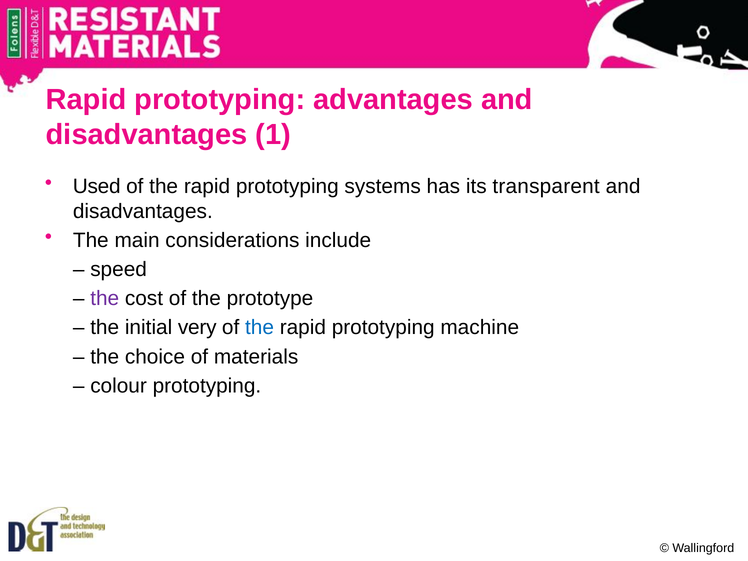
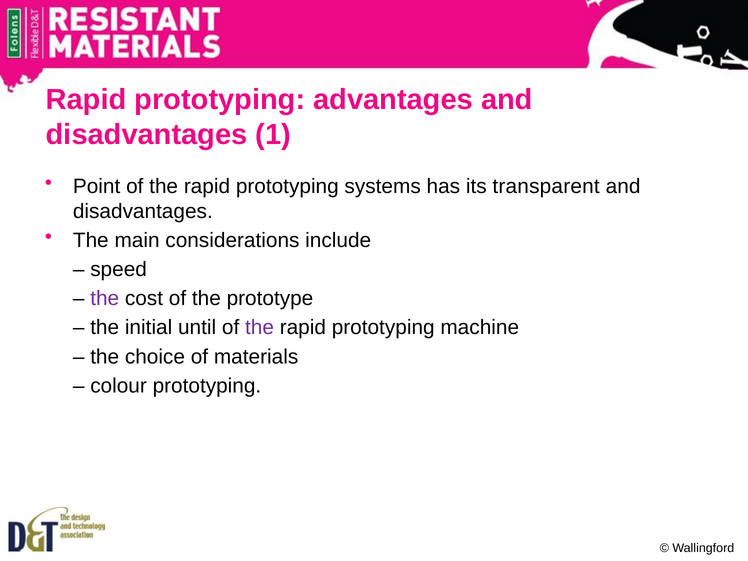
Used: Used -> Point (97, 186)
very: very -> until (197, 328)
the colour: blue -> purple (260, 328)
